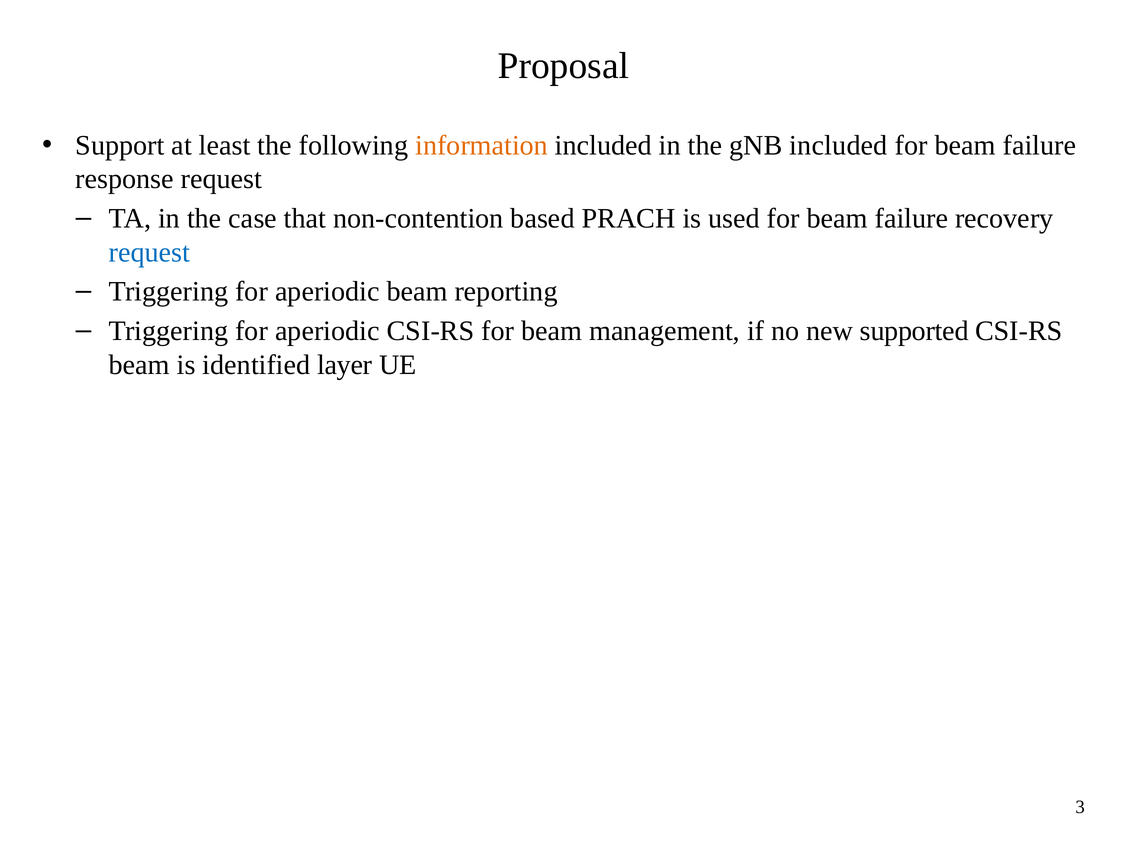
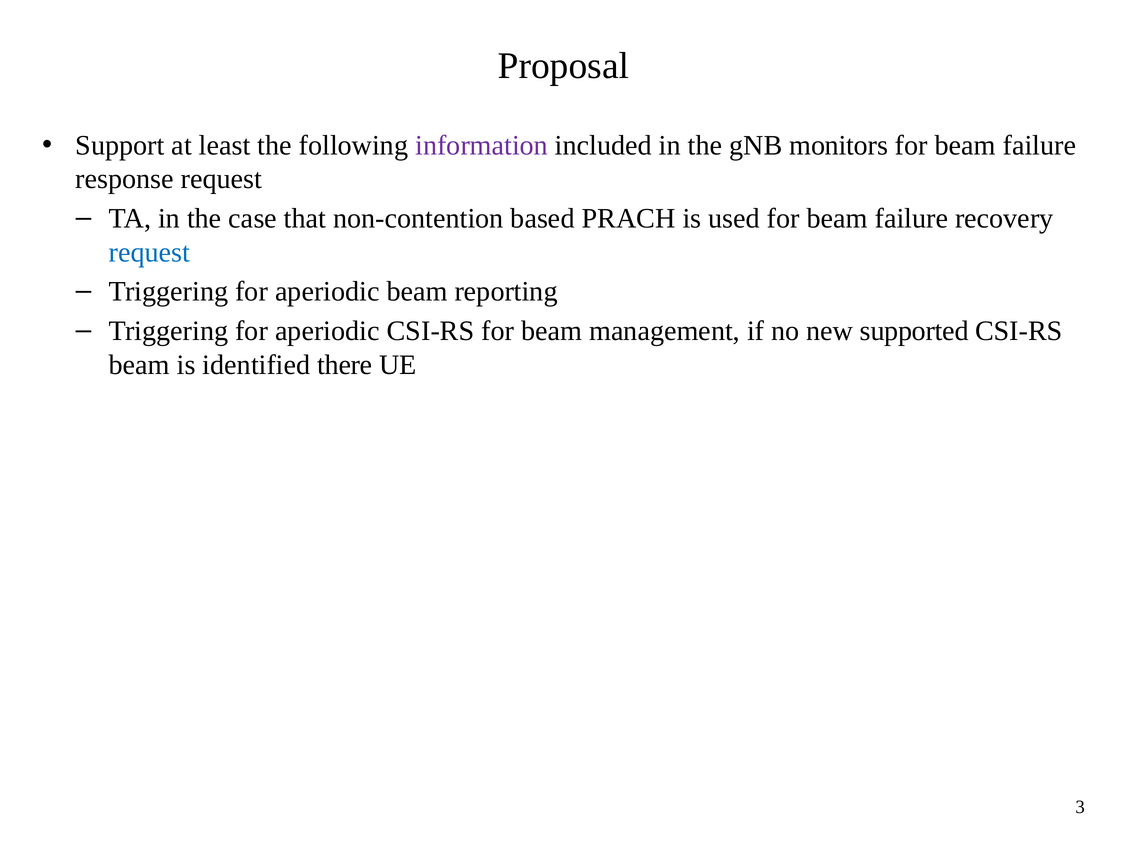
information colour: orange -> purple (482, 145)
gNB included: included -> monitors (839, 145)
layer: layer -> there (345, 365)
